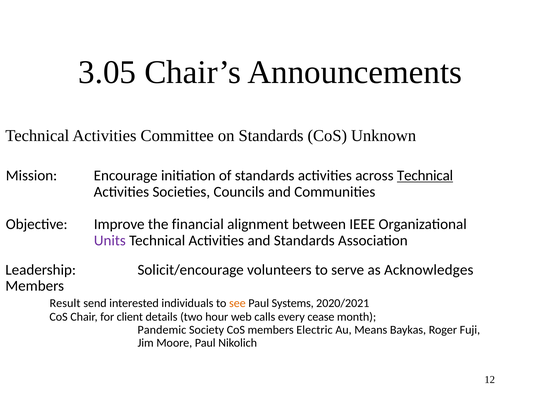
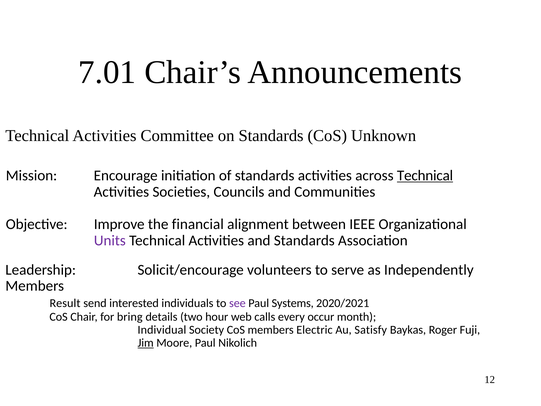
3.05: 3.05 -> 7.01 (107, 72)
Acknowledges: Acknowledges -> Independently (429, 270)
see colour: orange -> purple (237, 303)
client: client -> bring (130, 317)
cease: cease -> occur (321, 317)
Pandemic: Pandemic -> Individual (162, 330)
Means: Means -> Satisfy (371, 330)
Jim underline: none -> present (146, 343)
